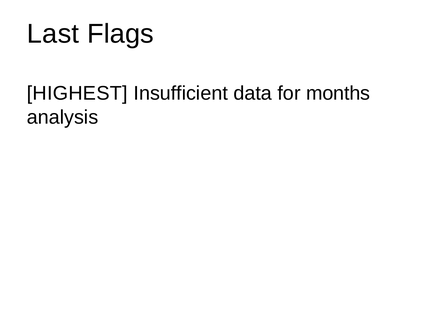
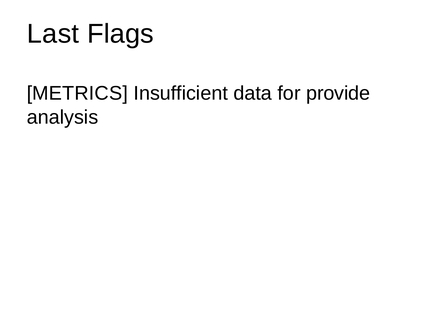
HIGHEST: HIGHEST -> METRICS (77, 94)
months: months -> provide (338, 94)
